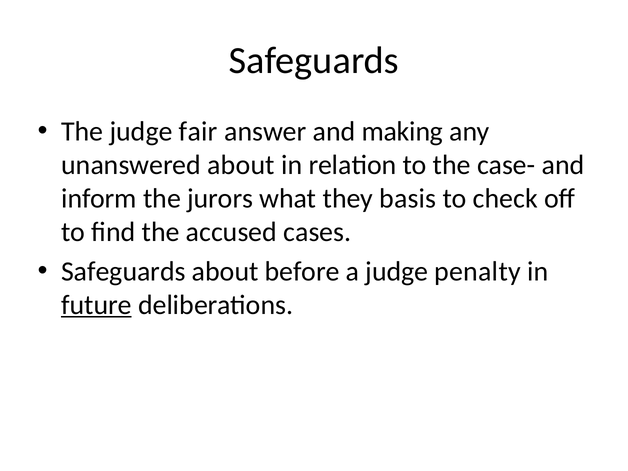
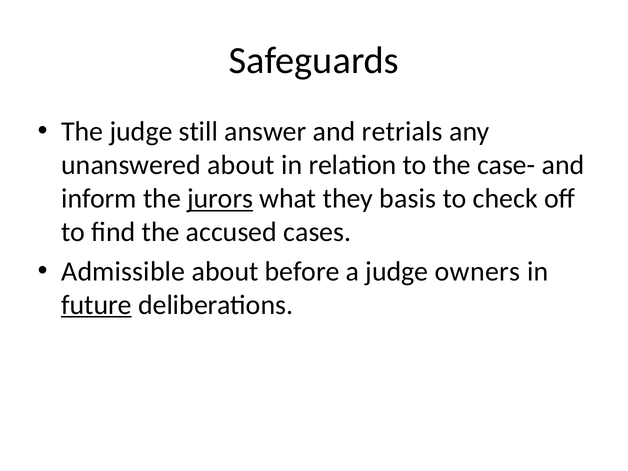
fair: fair -> still (198, 132)
making: making -> retrials (402, 132)
jurors underline: none -> present (220, 199)
Safeguards: Safeguards -> Admissible (123, 271)
penalty: penalty -> owners (478, 271)
